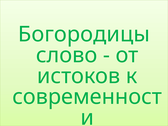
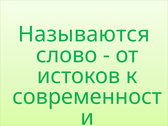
Богородицы: Богородицы -> Называются (84, 34)
